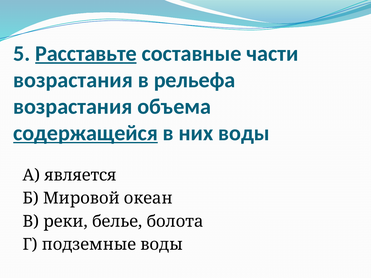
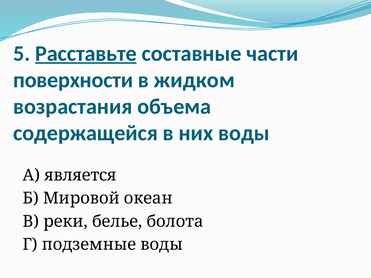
возрастания: возрастания -> поверхности (73, 80)
рельефа: рельефа -> жидком (194, 80)
содержащейся underline: present -> none (85, 133)
